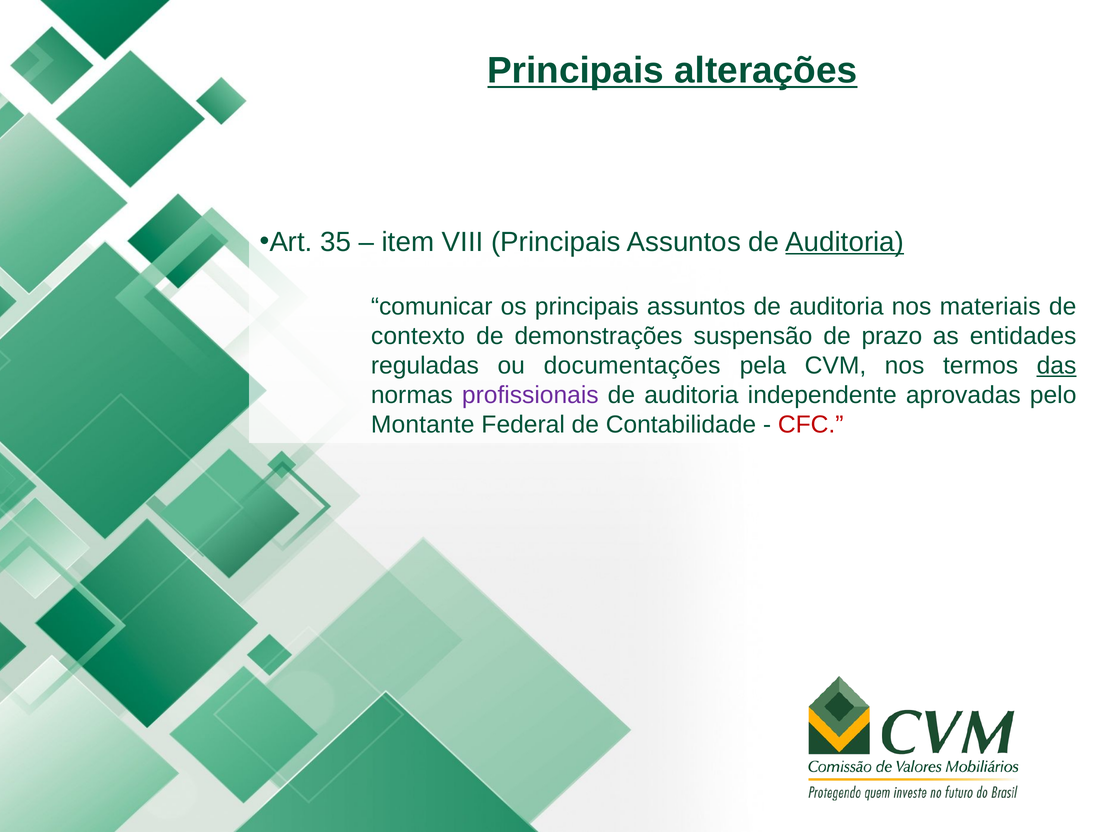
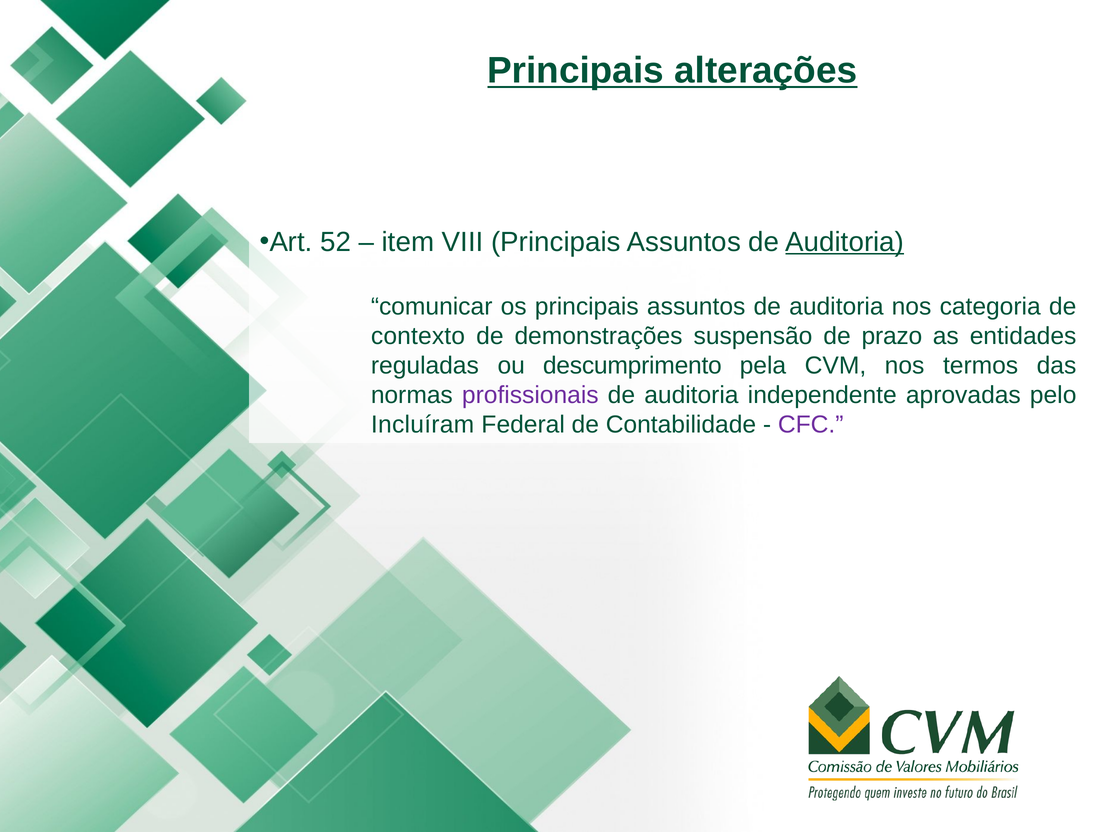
35: 35 -> 52 (336, 242)
materiais: materiais -> categoria (990, 307)
documentações: documentações -> descumprimento (632, 366)
das underline: present -> none (1057, 366)
Montante: Montante -> Incluíram (423, 425)
CFC colour: red -> purple (811, 425)
